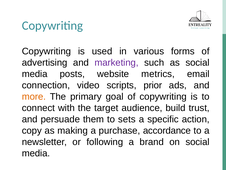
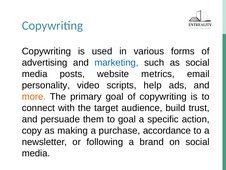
marketing colour: purple -> blue (117, 62)
connection: connection -> personality (46, 85)
prior: prior -> help (153, 85)
to sets: sets -> goal (127, 119)
